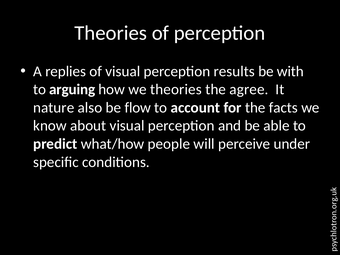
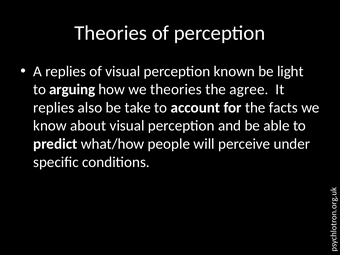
results: results -> known (234, 71)
with: with -> light (290, 71)
nature: nature -> replies (54, 108)
flow: flow -> take (138, 108)
